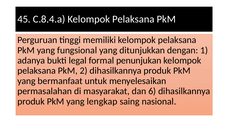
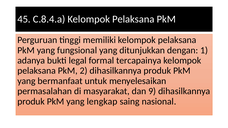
penunjukan: penunjukan -> tercapainya (139, 61)
6: 6 -> 9 (152, 91)
